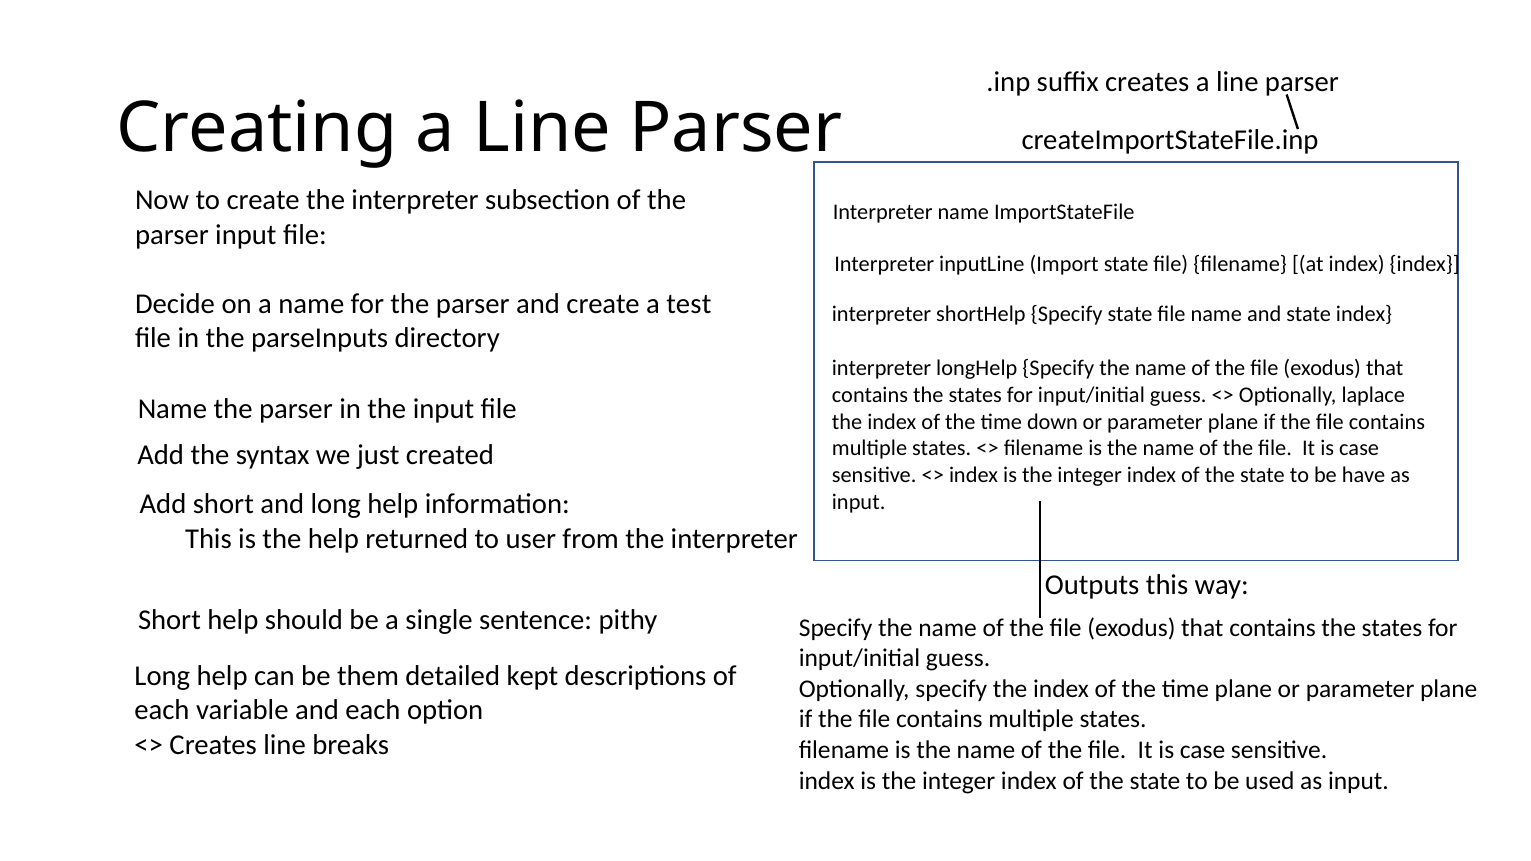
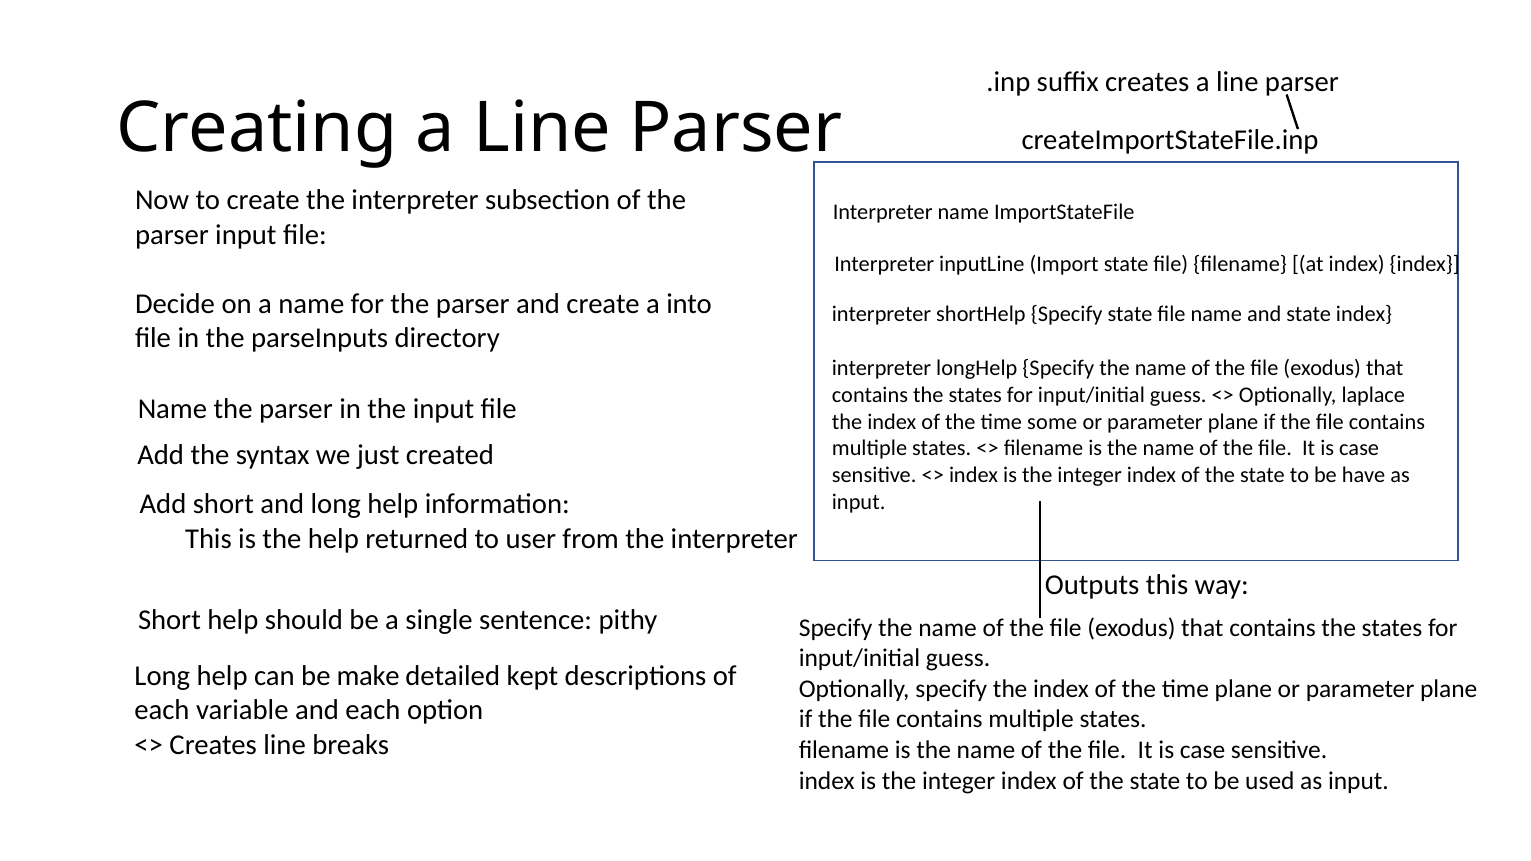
test: test -> into (689, 304)
down: down -> some (1052, 422)
them: them -> make (368, 676)
